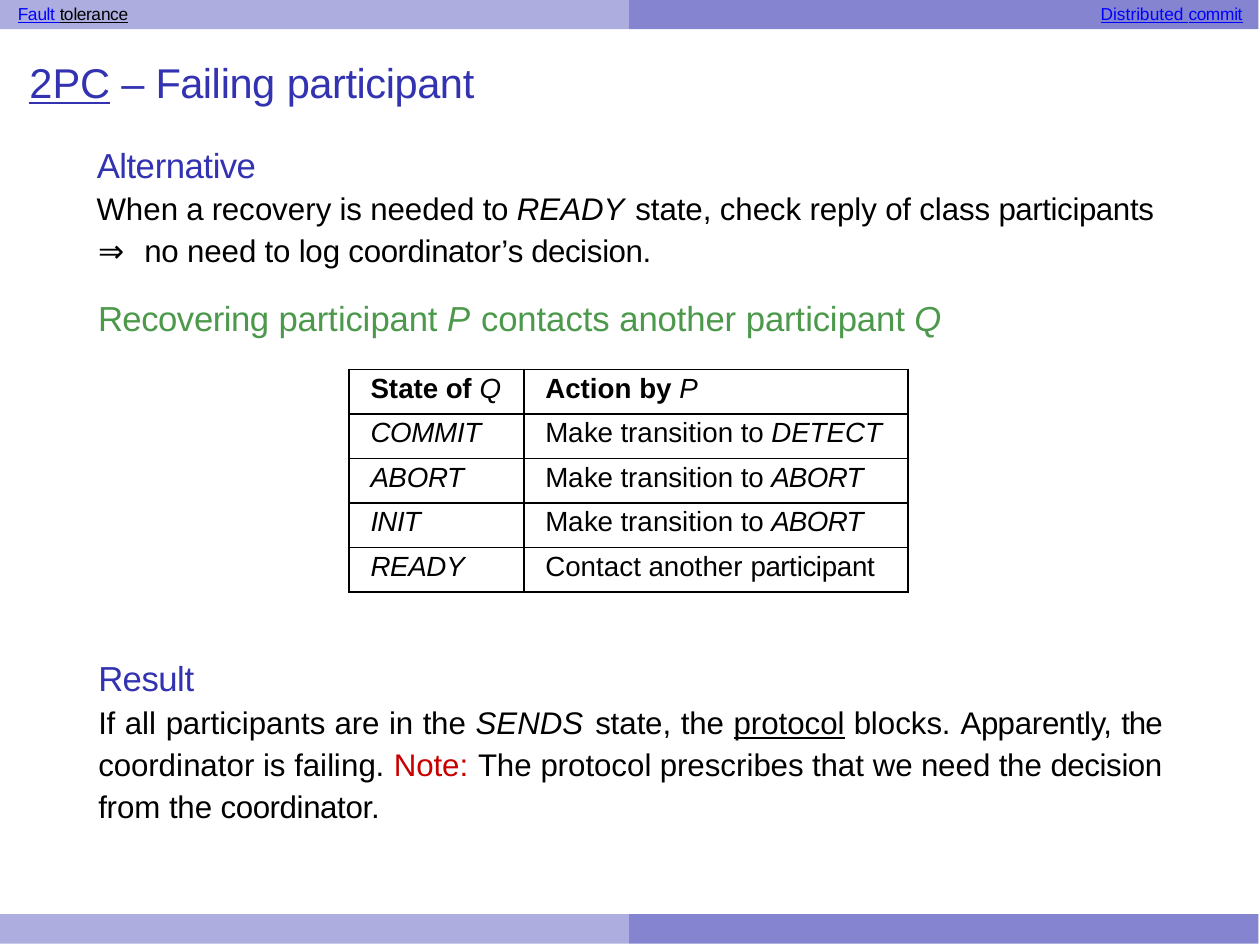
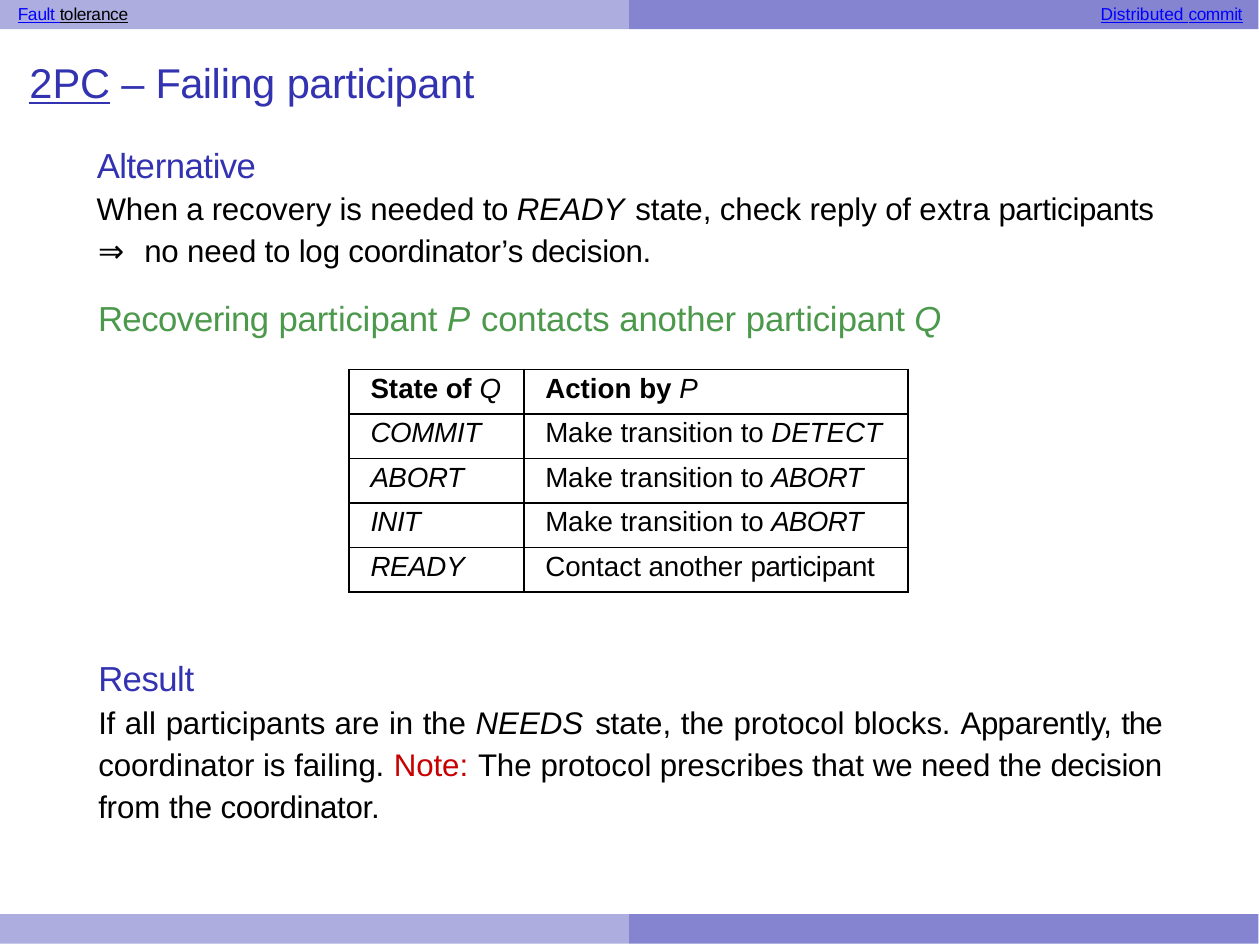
class: class -> extra (955, 210)
SENDS: SENDS -> NEEDS (529, 725)
protocol underline: present -> none (789, 725)
